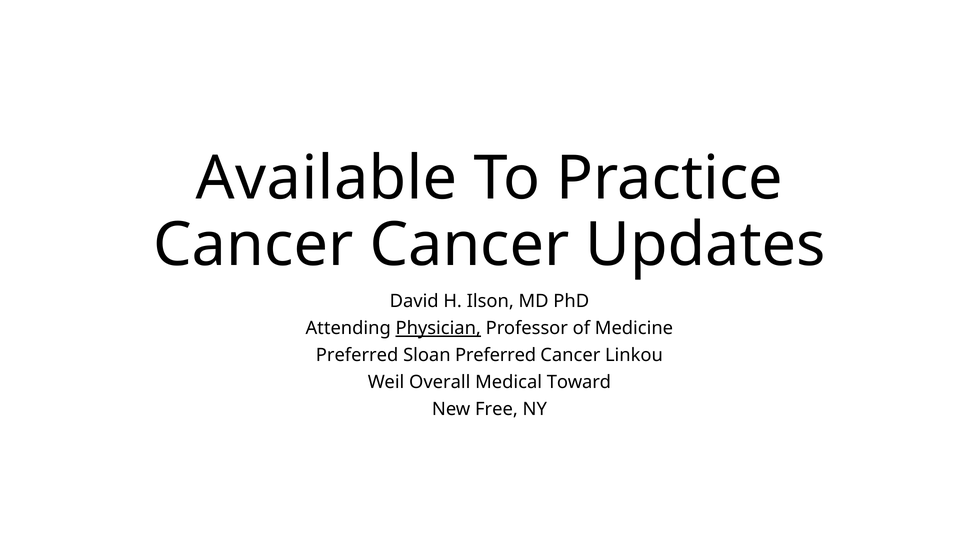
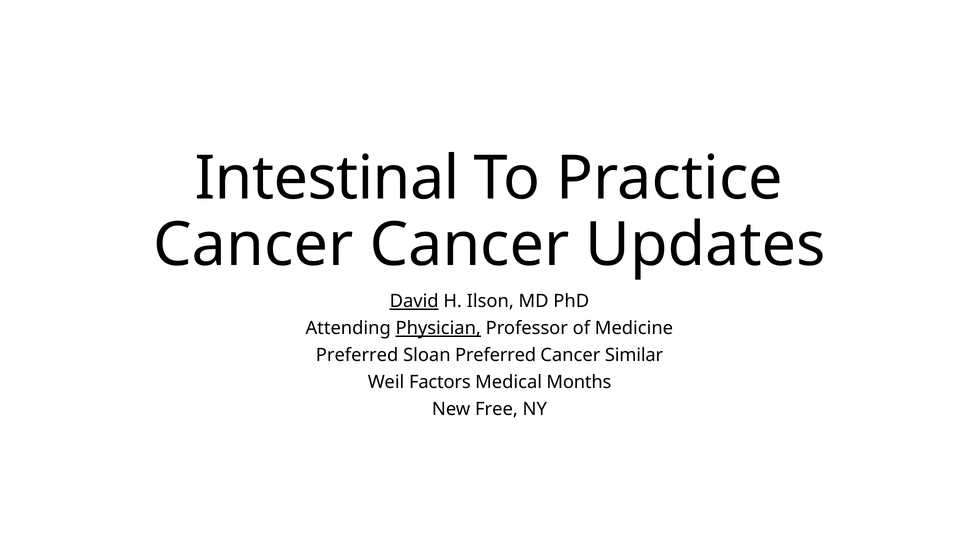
Available: Available -> Intestinal (327, 179)
David underline: none -> present (414, 301)
Linkou: Linkou -> Similar (634, 355)
Overall: Overall -> Factors (440, 382)
Toward: Toward -> Months (579, 382)
